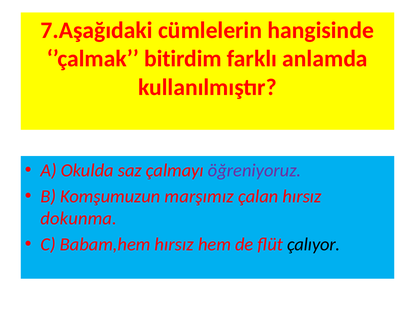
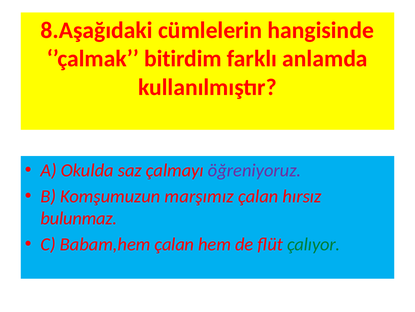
7.Aşağıdaki: 7.Aşağıdaki -> 8.Aşağıdaki (97, 30)
dokunma: dokunma -> bulunmaz (79, 218)
Babam,hem hırsız: hırsız -> çalan (174, 244)
çalıyor colour: black -> green (314, 244)
